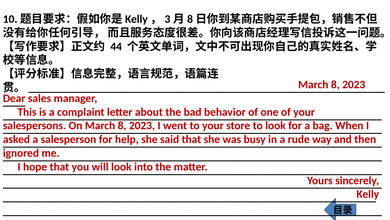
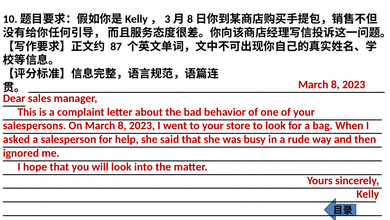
44: 44 -> 87 (116, 46)
